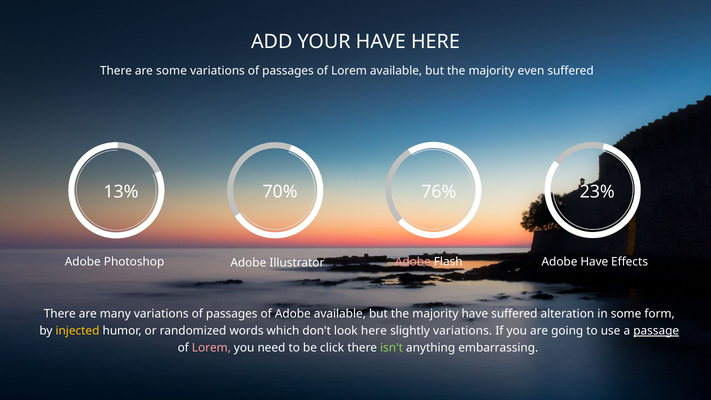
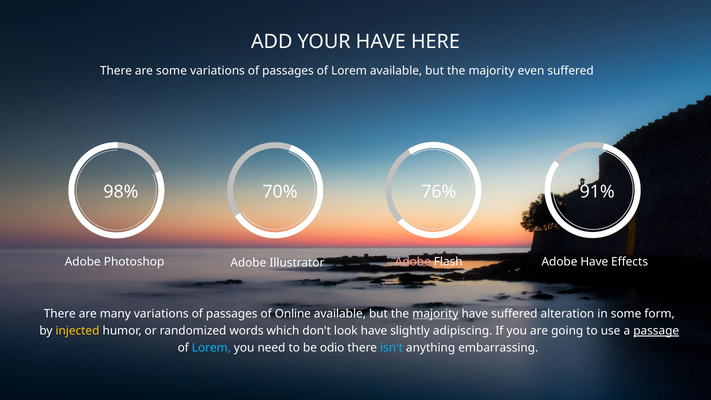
13%: 13% -> 98% (121, 192)
23%: 23% -> 91% (597, 192)
of Adobe: Adobe -> Online (293, 314)
majority underline: none -> present (435, 314)
look here: here -> have (374, 331)
slightly variations: variations -> adipiscing (463, 331)
Lorem colour: pink -> light blue (211, 348)
click: click -> odio (332, 348)
isn't colour: light green -> light blue (392, 348)
